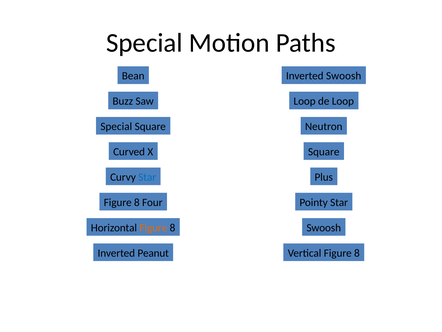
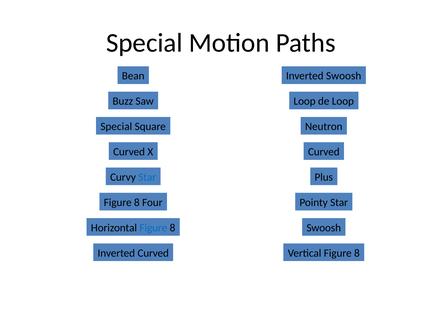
Square: Square -> Curved (324, 152)
Figure colour: orange -> blue (153, 227)
Inverted Peanut: Peanut -> Curved (153, 253)
